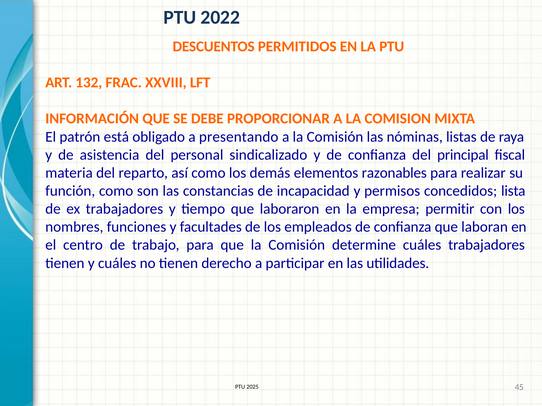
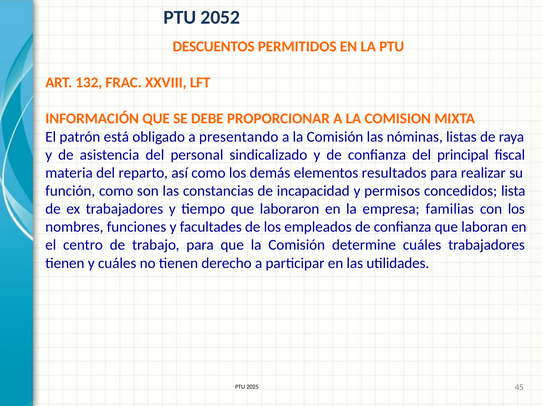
2022: 2022 -> 2052 (220, 17)
razonables: razonables -> resultados (394, 173)
permitir: permitir -> familias (450, 209)
